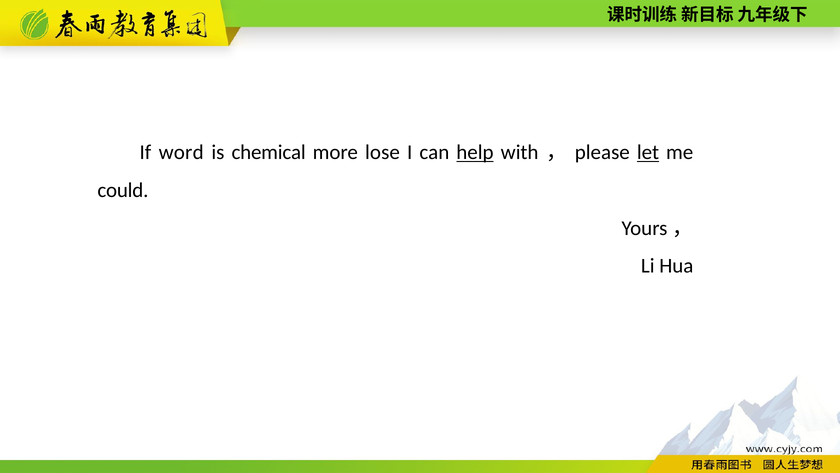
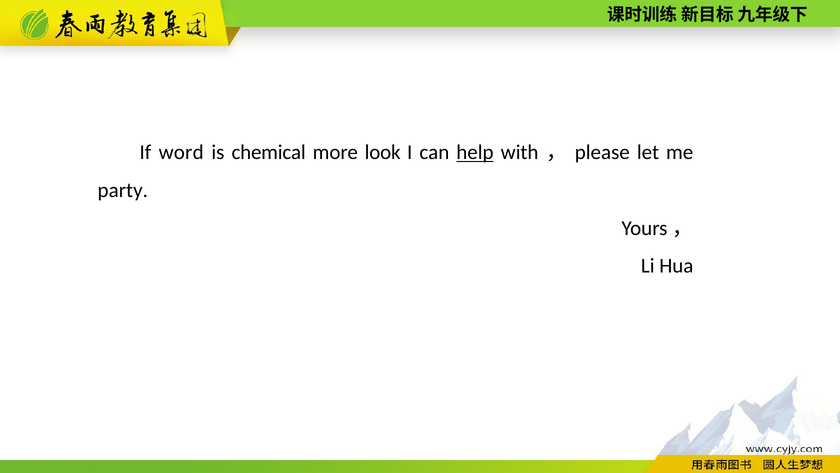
lose: lose -> look (383, 152)
let underline: present -> none (648, 152)
could: could -> party (123, 190)
